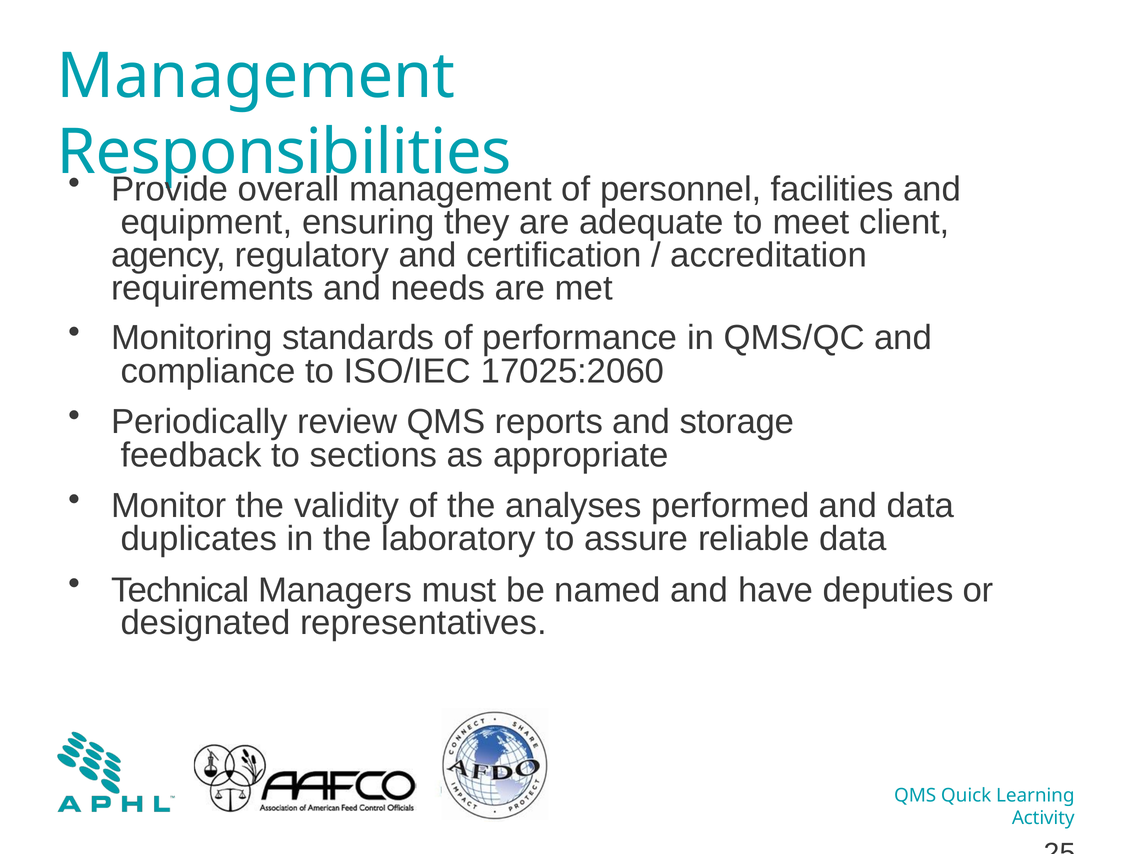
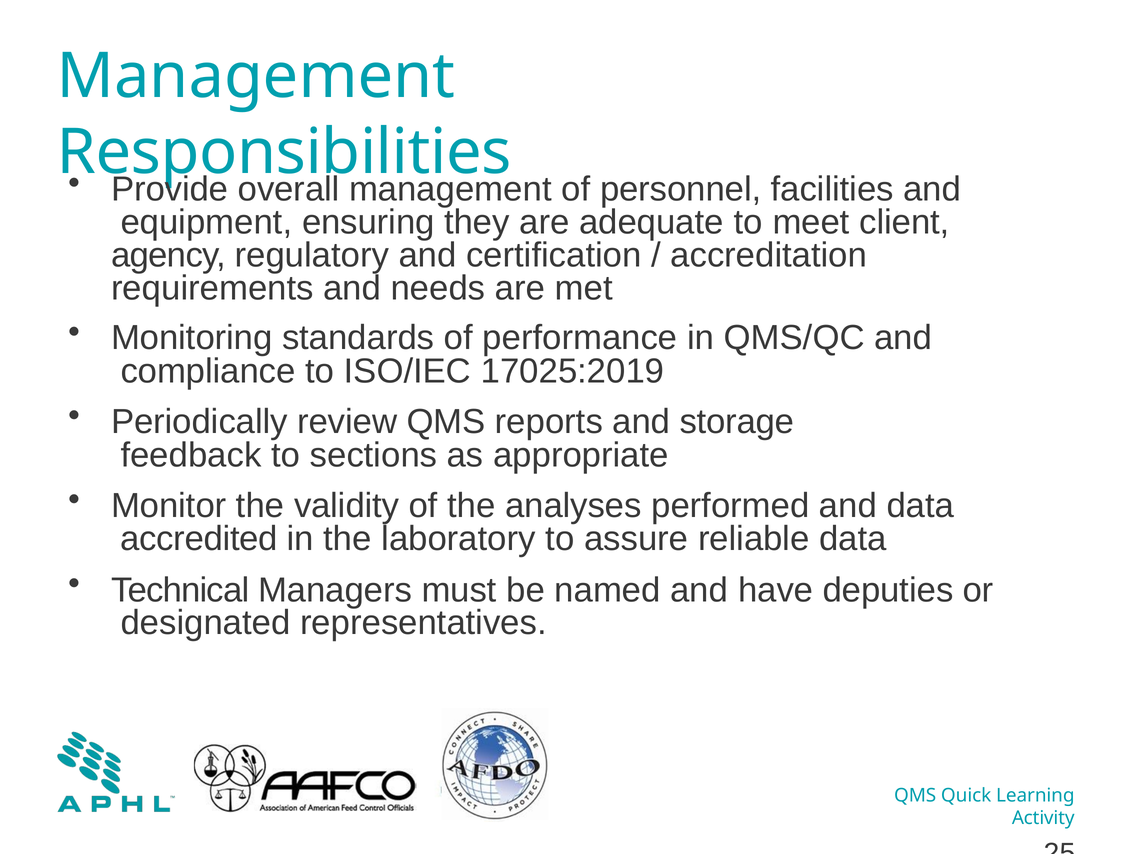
17025:2060: 17025:2060 -> 17025:2019 (573, 371)
duplicates: duplicates -> accredited (199, 539)
